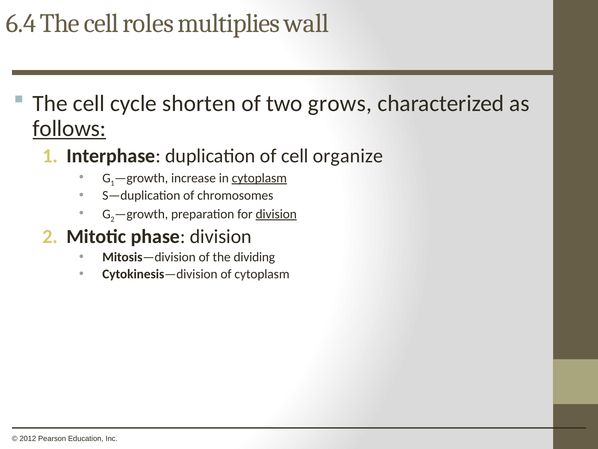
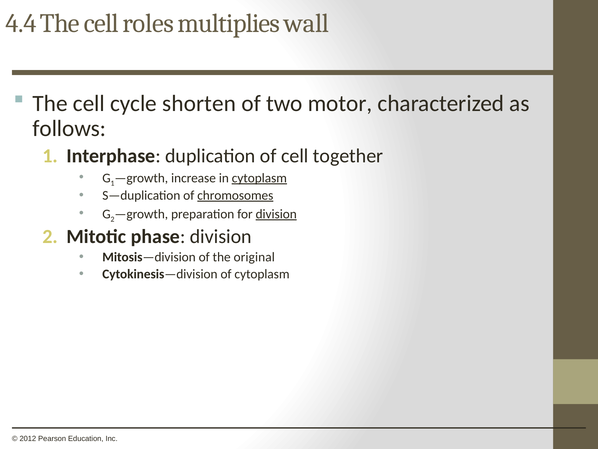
6.4: 6.4 -> 4.4 (21, 23)
grows: grows -> motor (340, 103)
follows underline: present -> none (69, 128)
organize: organize -> together (348, 156)
chromosomes underline: none -> present (235, 195)
dividing: dividing -> original (254, 257)
